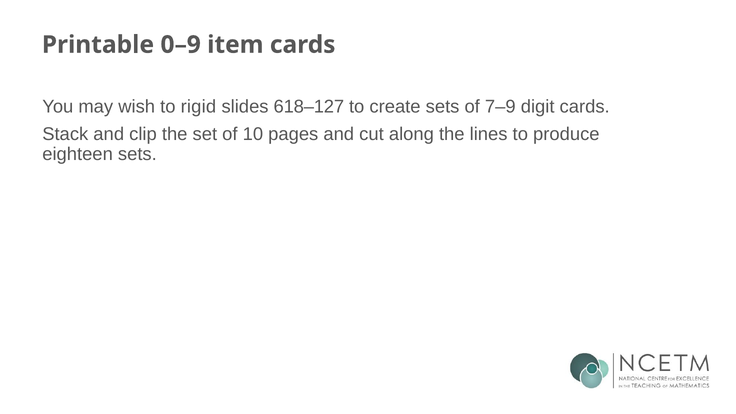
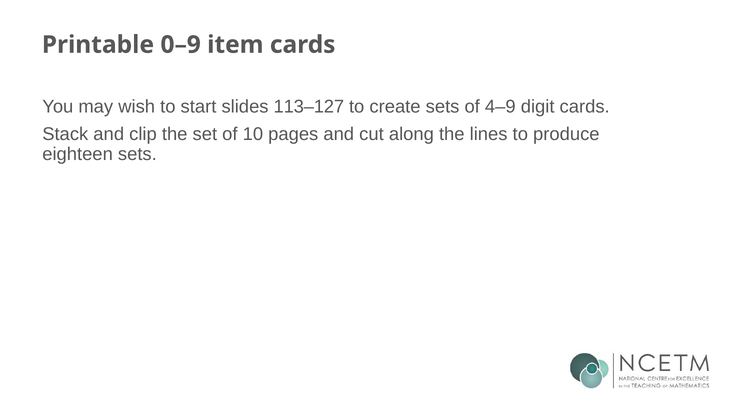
rigid: rigid -> start (198, 107)
618–127: 618–127 -> 113–127 (309, 107)
7–9: 7–9 -> 4–9 (500, 107)
